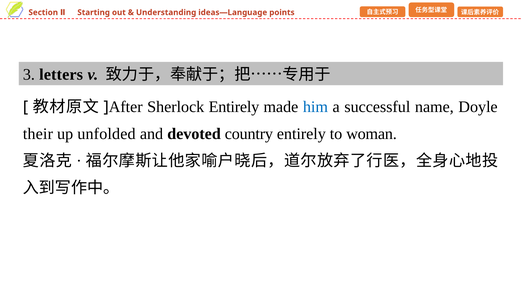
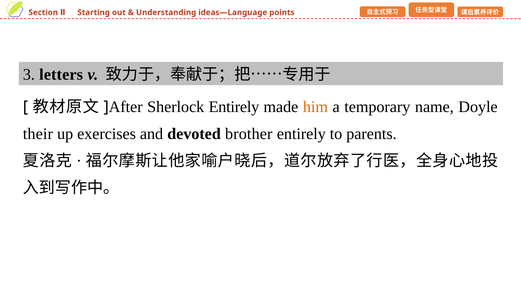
him colour: blue -> orange (315, 107)
successful: successful -> temporary (377, 107)
unfolded: unfolded -> exercises (107, 134)
country: country -> brother (249, 134)
woman: woman -> parents (371, 134)
